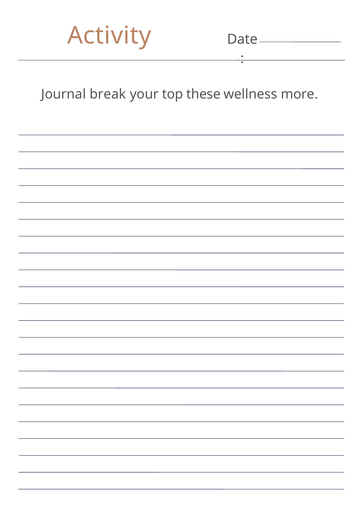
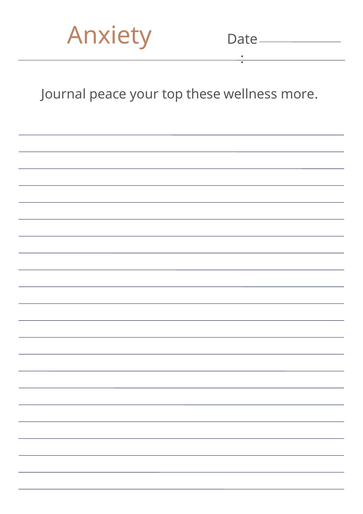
Activity: Activity -> Anxiety (110, 36)
break: break -> peace (108, 94)
